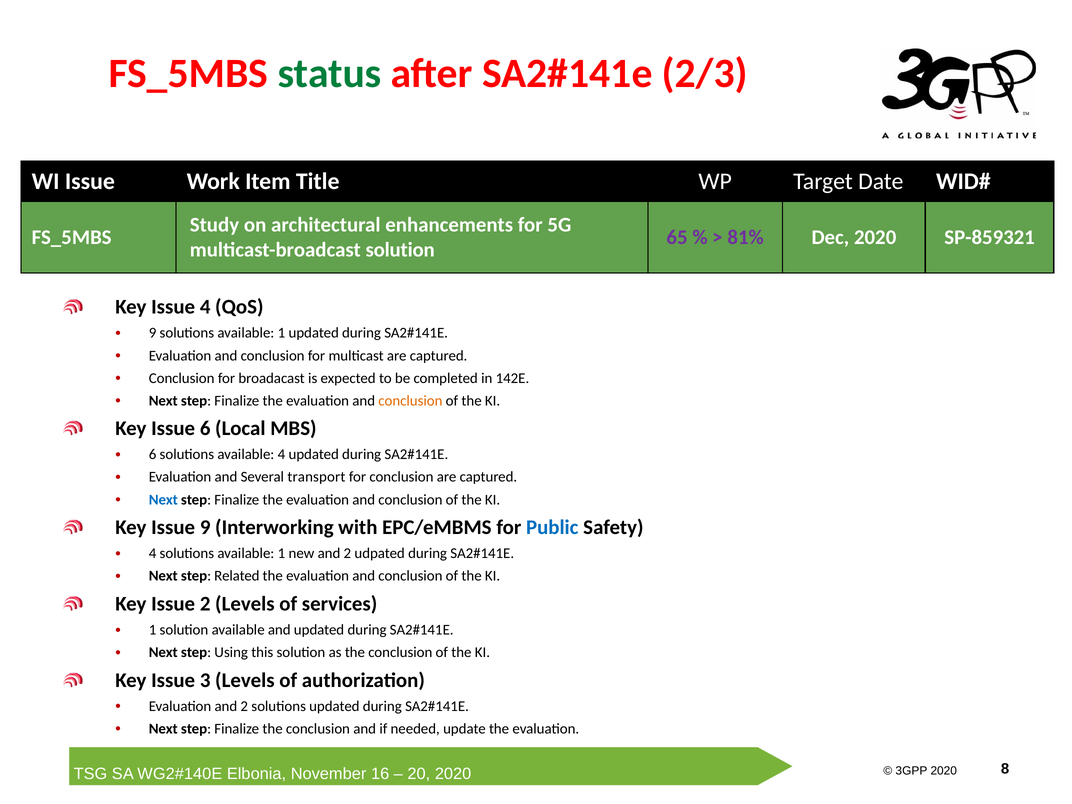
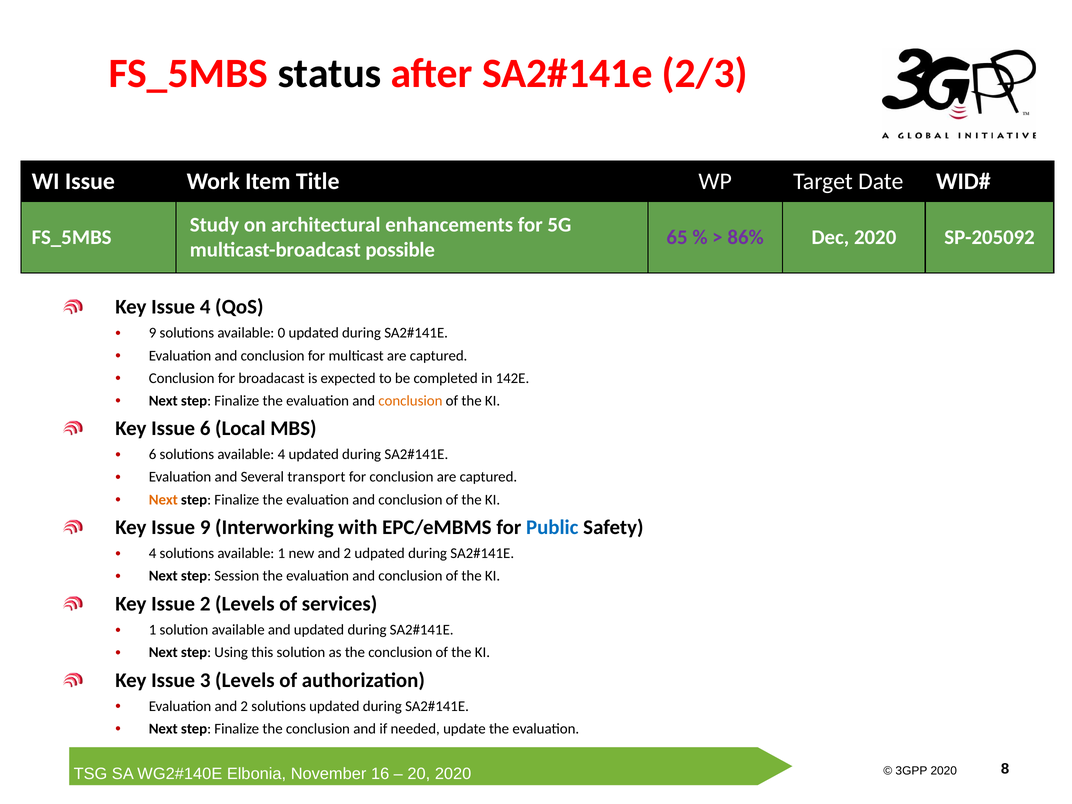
status colour: green -> black (329, 73)
81%: 81% -> 86% (746, 237)
SP-859321: SP-859321 -> SP-205092 (990, 237)
multicast-broadcast solution: solution -> possible (400, 250)
9 solutions available 1: 1 -> 0 (281, 333)
Next colour: blue -> orange (163, 500)
Related: Related -> Session (237, 576)
